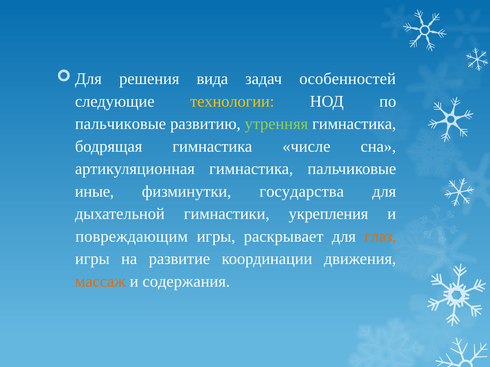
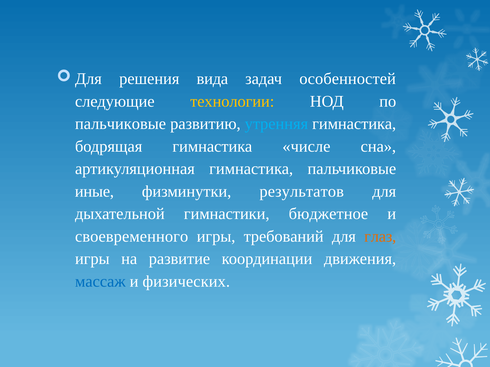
утренняя colour: light green -> light blue (276, 124)
государства: государства -> результатов (302, 192)
укрепления: укрепления -> бюджетное (328, 214)
повреждающим: повреждающим -> своевременного (132, 237)
раскрывает: раскрывает -> требований (284, 237)
массаж colour: orange -> blue (100, 282)
содержания: содержания -> физических (186, 282)
